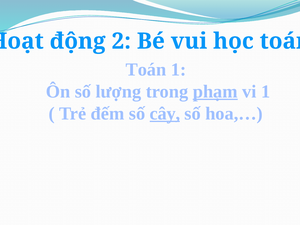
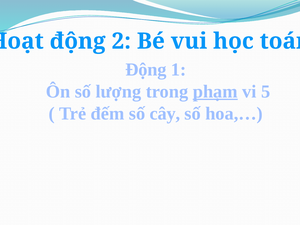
Toán: Toán -> Động (146, 70)
vi 1: 1 -> 5 (266, 92)
cây underline: present -> none (165, 114)
